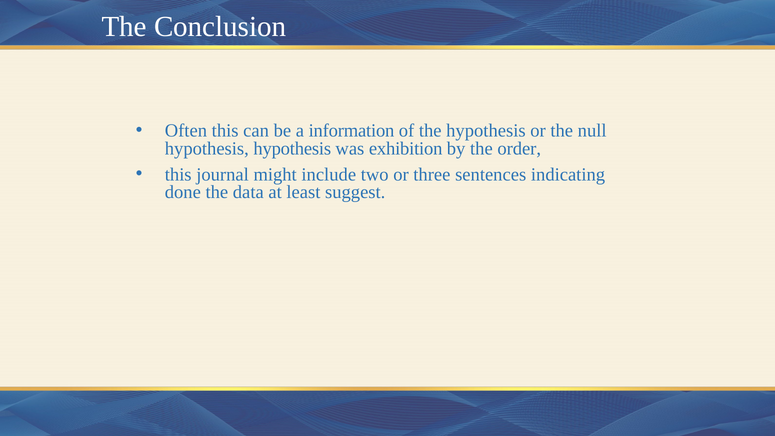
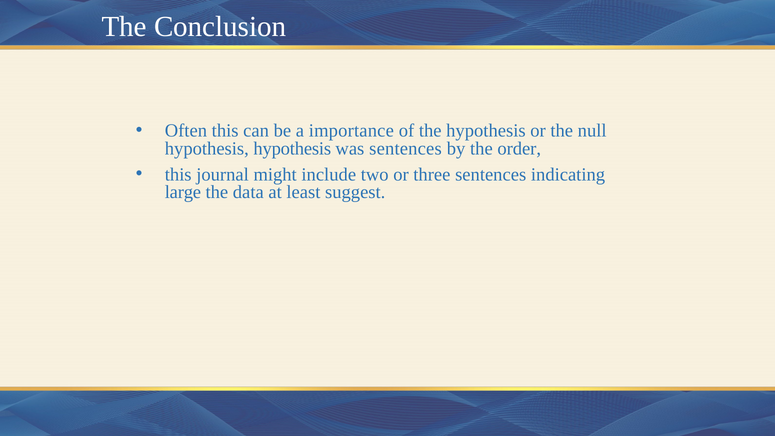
information: information -> importance (351, 131)
was exhibition: exhibition -> sentences (405, 149)
done: done -> large (183, 192)
